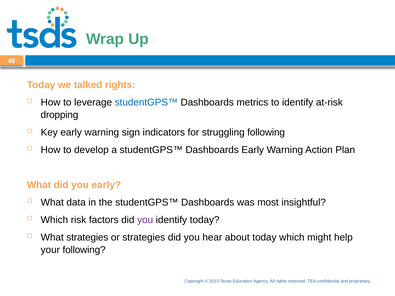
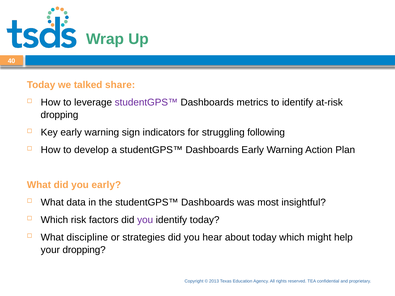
talked rights: rights -> share (120, 85)
studentGPS™ colour: blue -> purple (146, 102)
What strategies: strategies -> discipline (87, 237)
your following: following -> dropping (84, 250)
